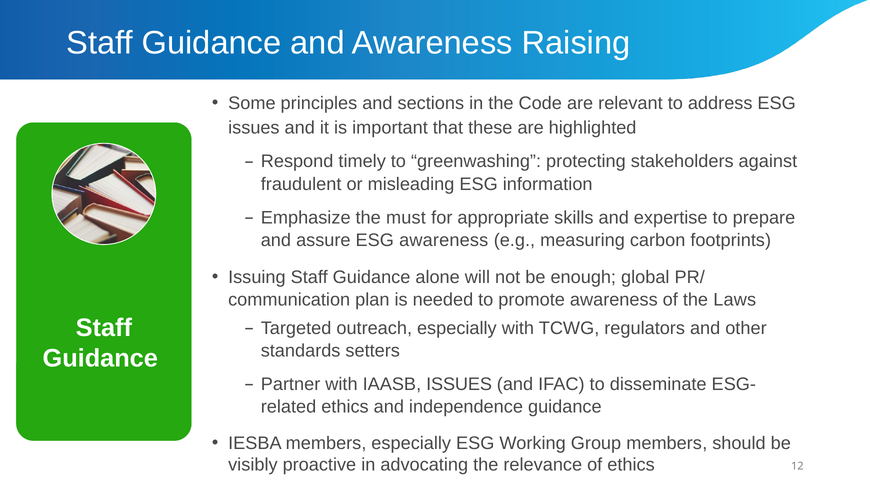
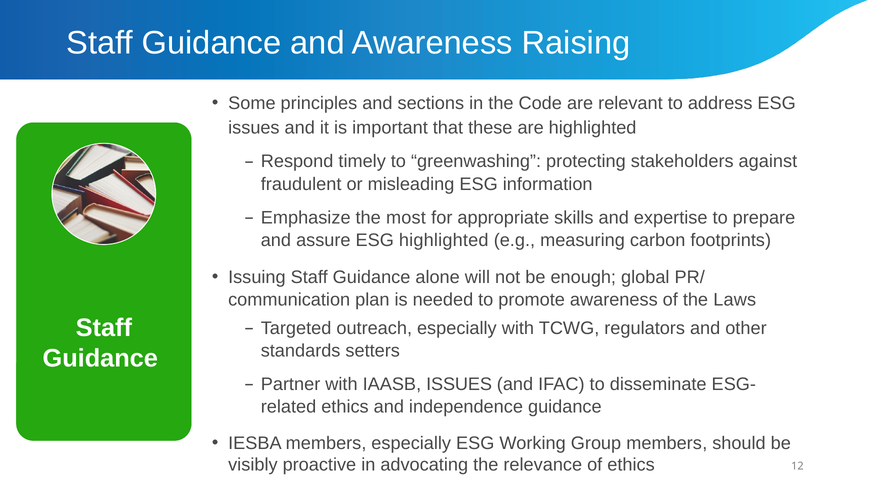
must: must -> most (406, 218)
ESG awareness: awareness -> highlighted (444, 240)
